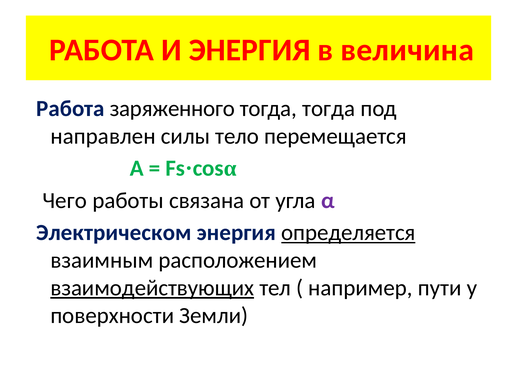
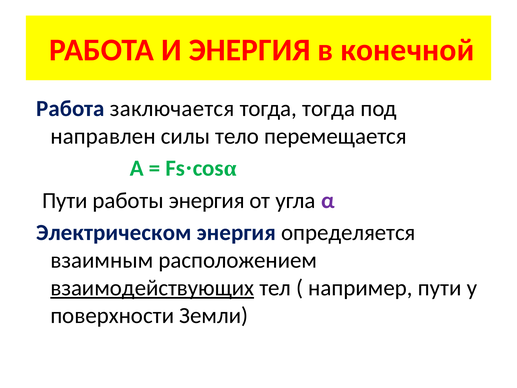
величина: величина -> конечной (407, 50)
заряженного: заряженного -> заключается (172, 108)
Чего: Чего -> Пути (65, 200)
работы связана: связана -> энергия (207, 200)
определяется underline: present -> none (348, 233)
